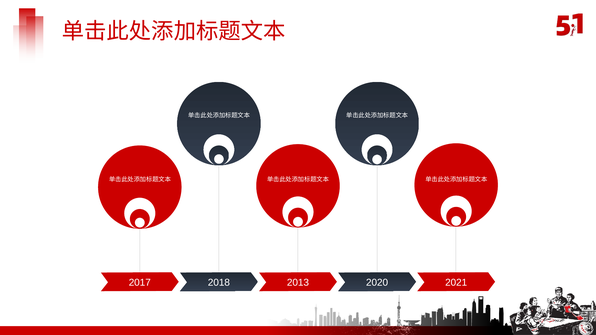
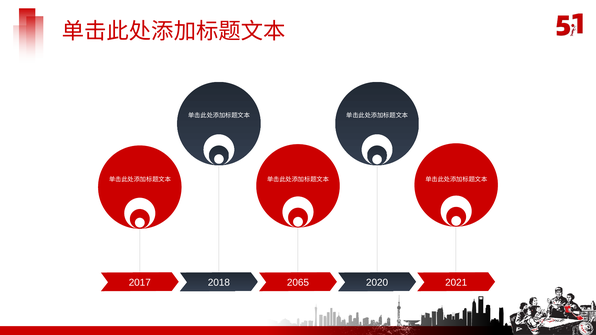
2013: 2013 -> 2065 (298, 283)
